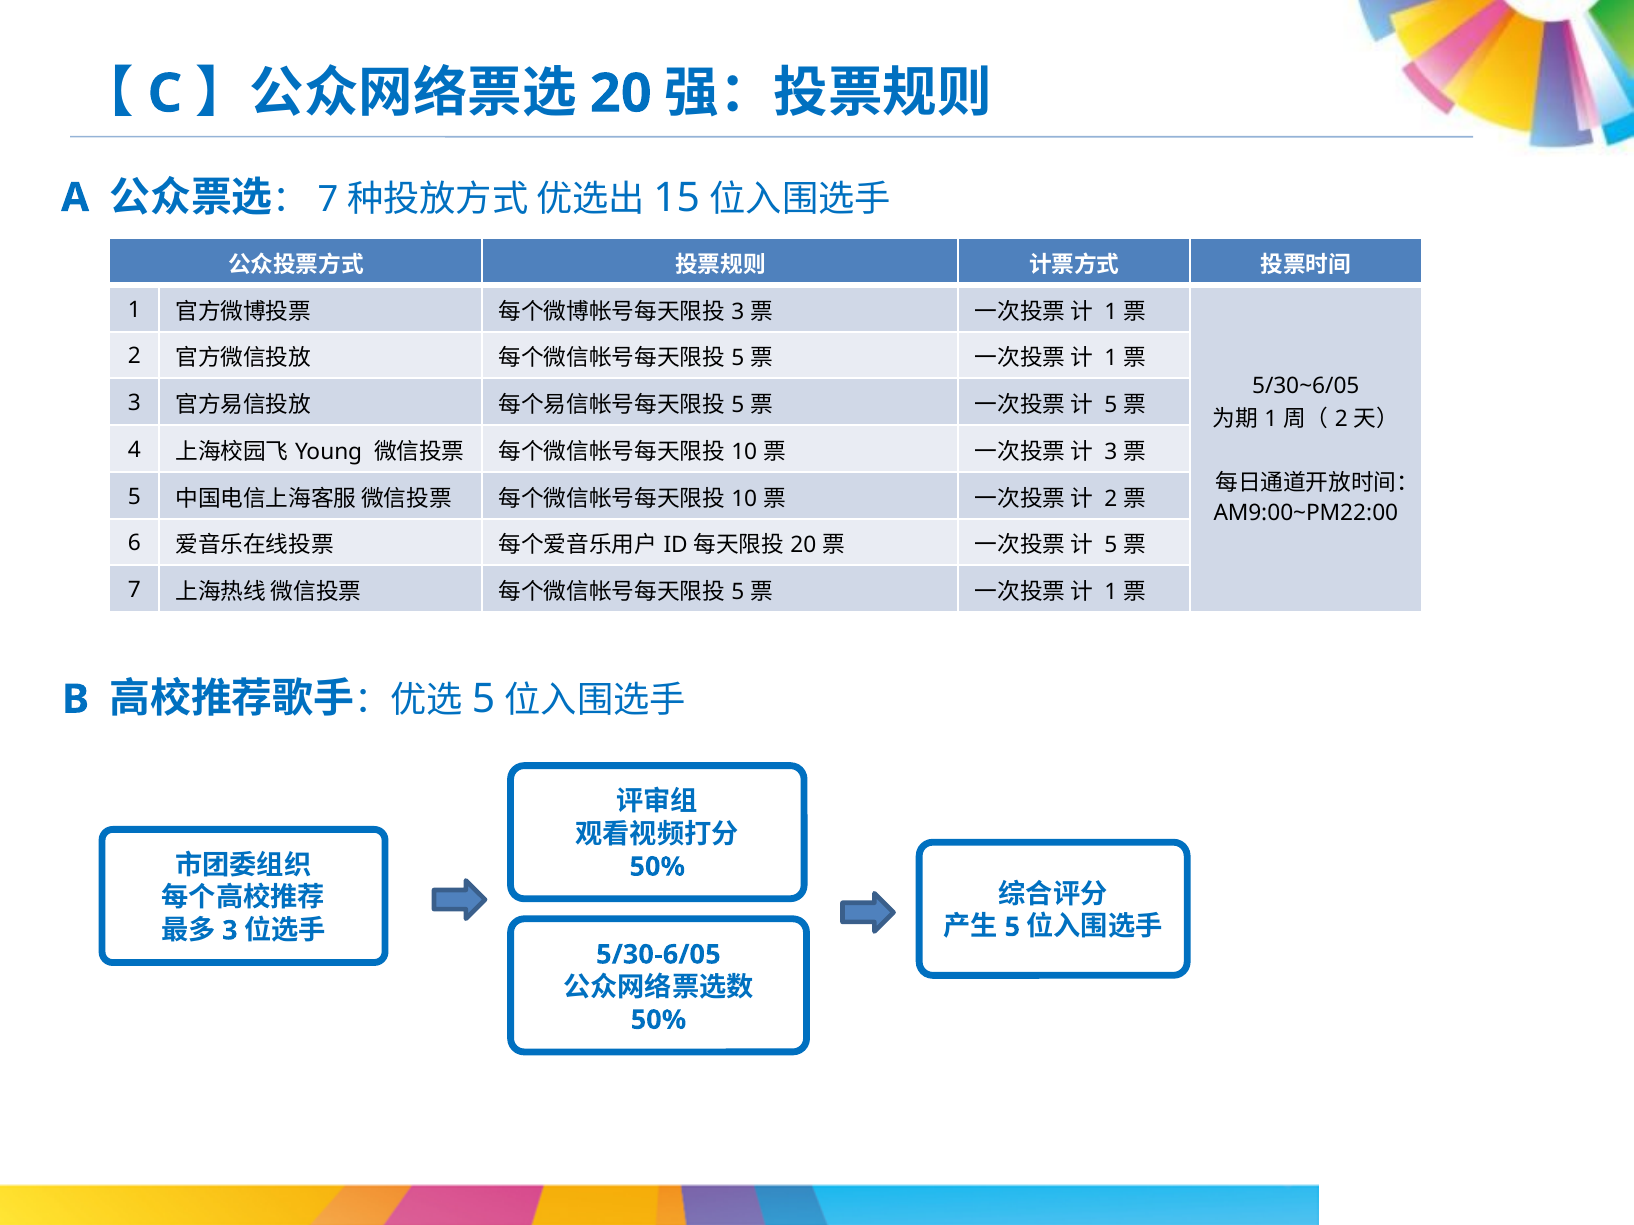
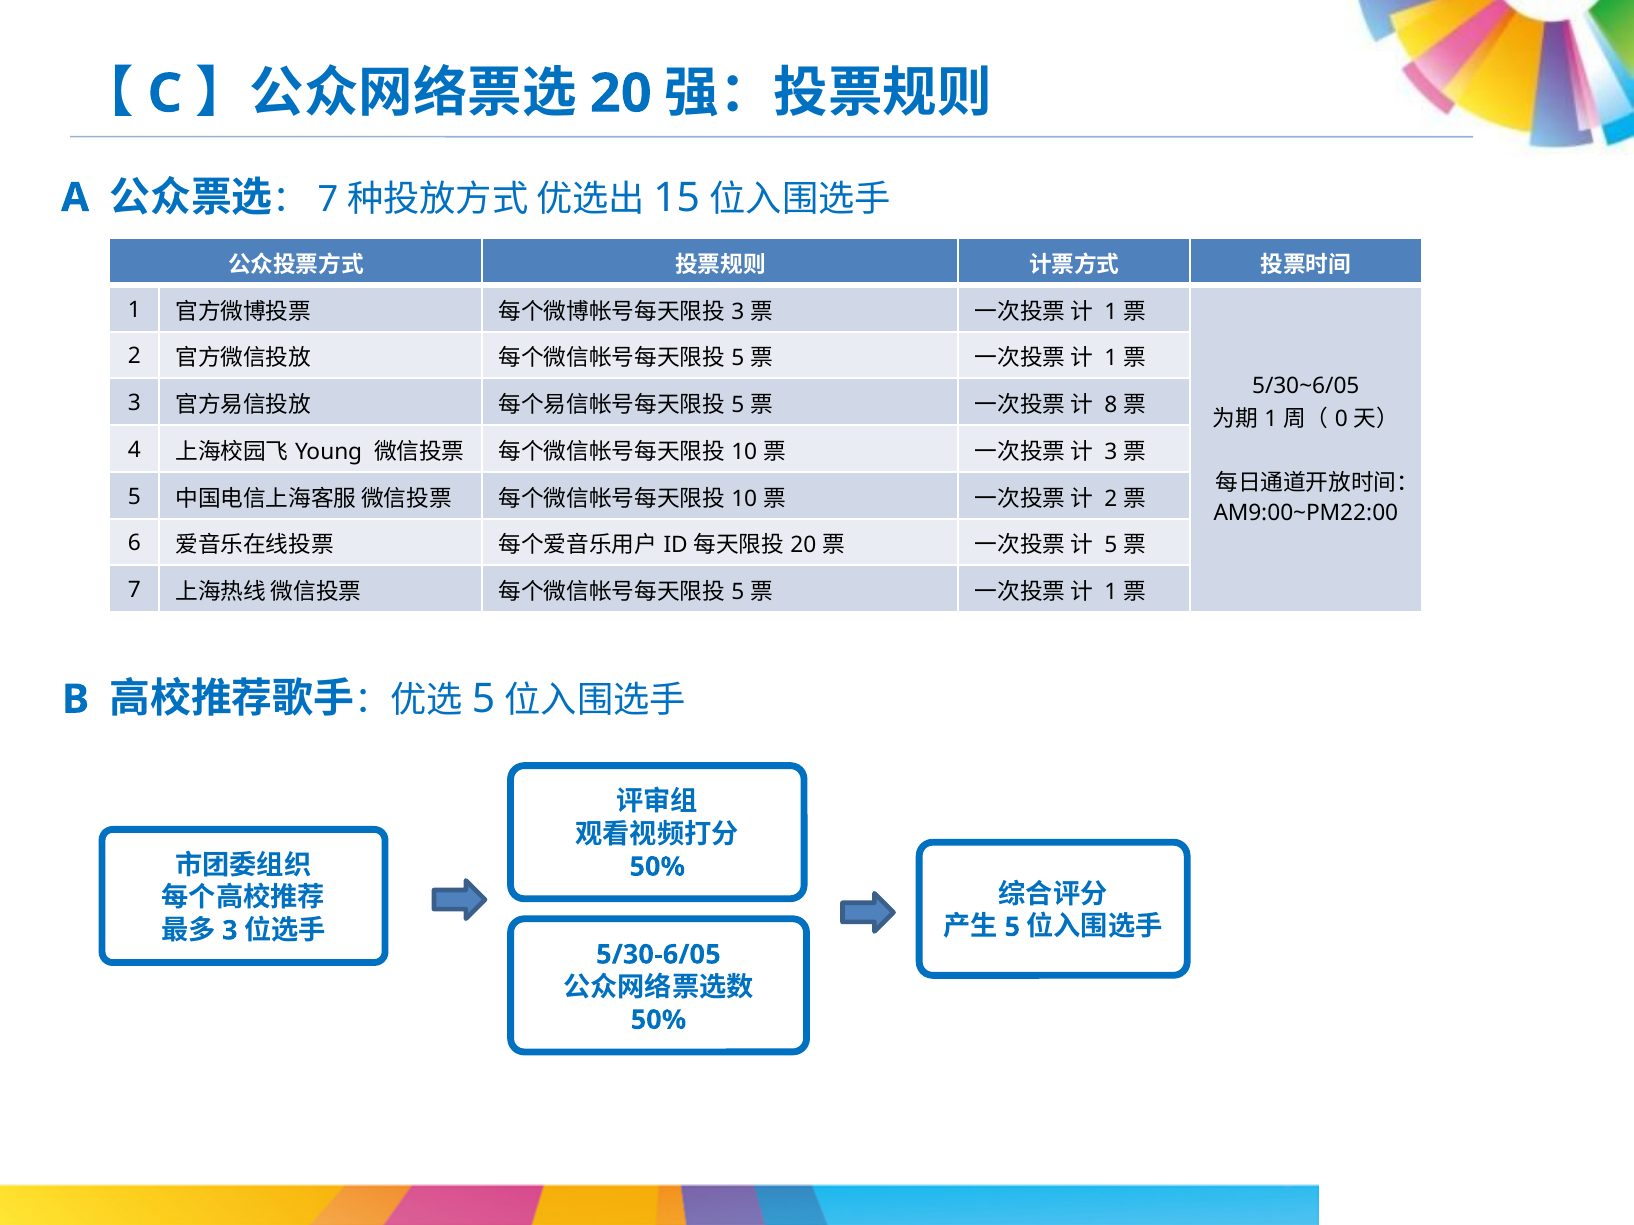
5: 5 -> 8 (1111, 405)
2: 2 -> 0 (1341, 419)
